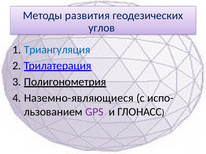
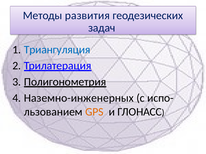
углов: углов -> задач (102, 28)
Наземно-являющиеся: Наземно-являющиеся -> Наземно-инженерных (79, 98)
GPS colour: purple -> orange (94, 112)
